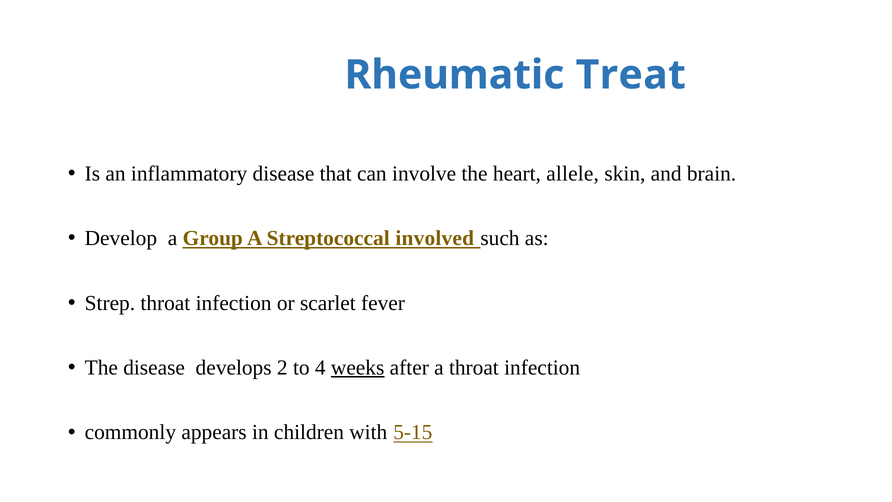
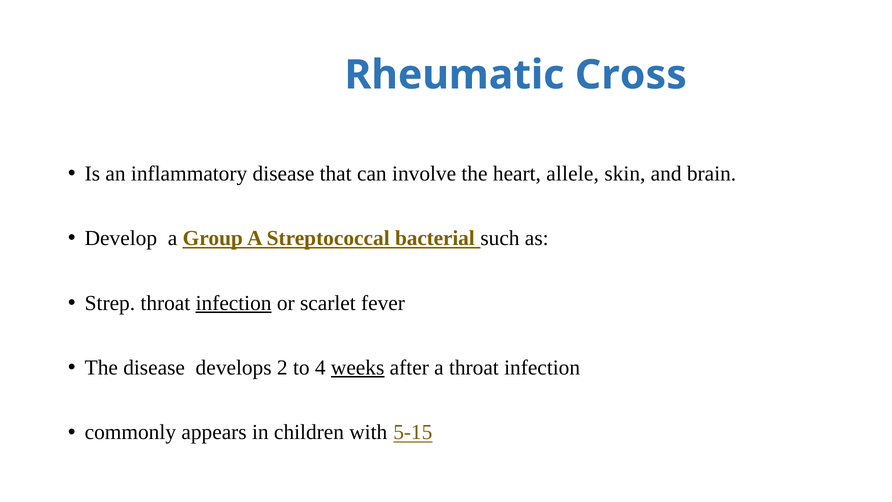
Treat: Treat -> Cross (631, 75)
involved: involved -> bacterial (435, 238)
infection underline: none -> present (234, 303)
